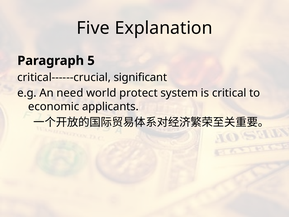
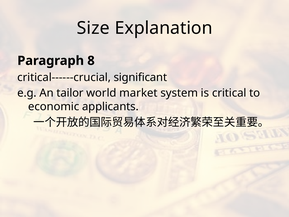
Five: Five -> Size (93, 28)
5: 5 -> 8 (91, 61)
need: need -> tailor (70, 93)
protect: protect -> market (138, 93)
